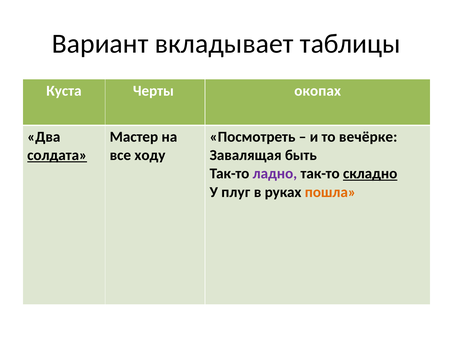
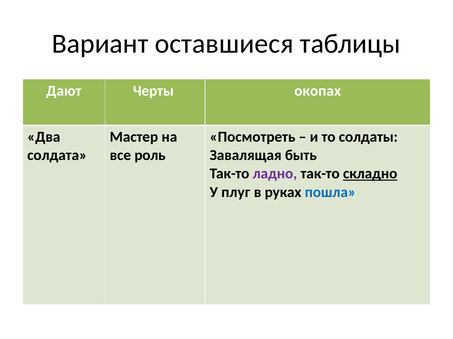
вкладывает: вкладывает -> оставшиеся (224, 44)
Куста: Куста -> Дают (64, 91)
вечёрке: вечёрке -> солдаты (368, 137)
солдата underline: present -> none (57, 156)
ходу: ходу -> роль (150, 156)
пошла colour: orange -> blue (330, 192)
